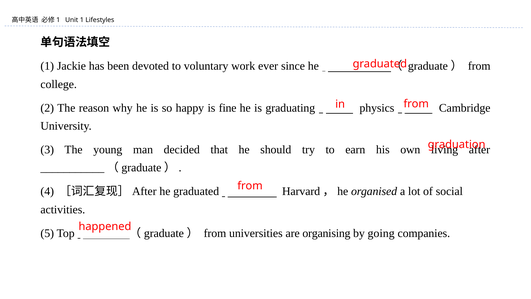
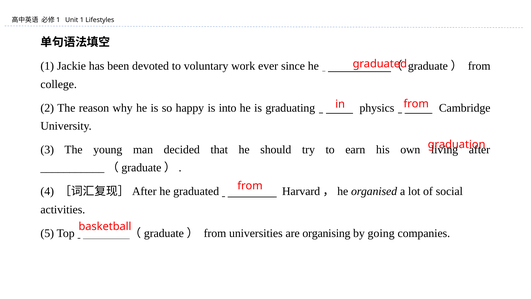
fine: fine -> into (228, 108)
happened: happened -> basketball (105, 226)
